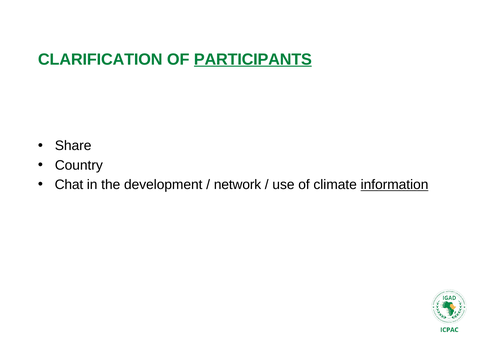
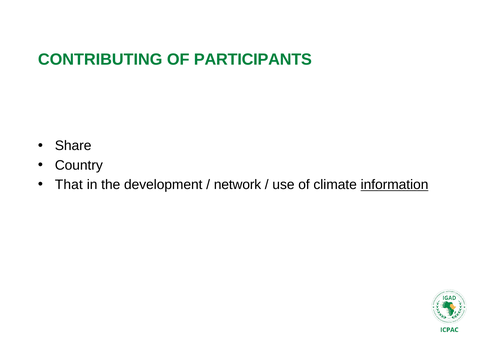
CLARIFICATION: CLARIFICATION -> CONTRIBUTING (100, 59)
PARTICIPANTS underline: present -> none (253, 59)
Chat: Chat -> That (69, 185)
